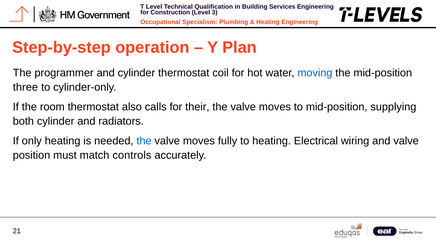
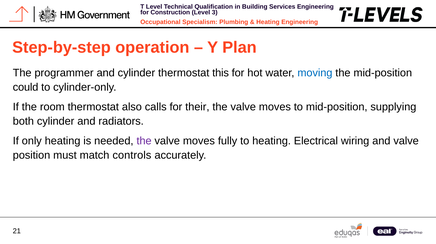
coil: coil -> this (221, 73)
three: three -> could (26, 87)
the colour: blue -> purple (144, 141)
